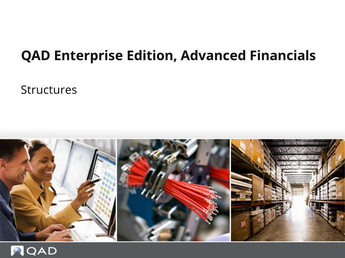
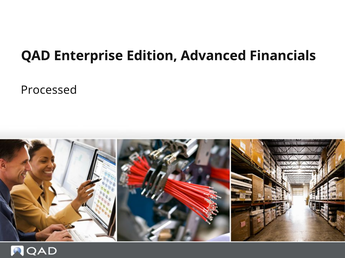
Structures: Structures -> Processed (49, 90)
